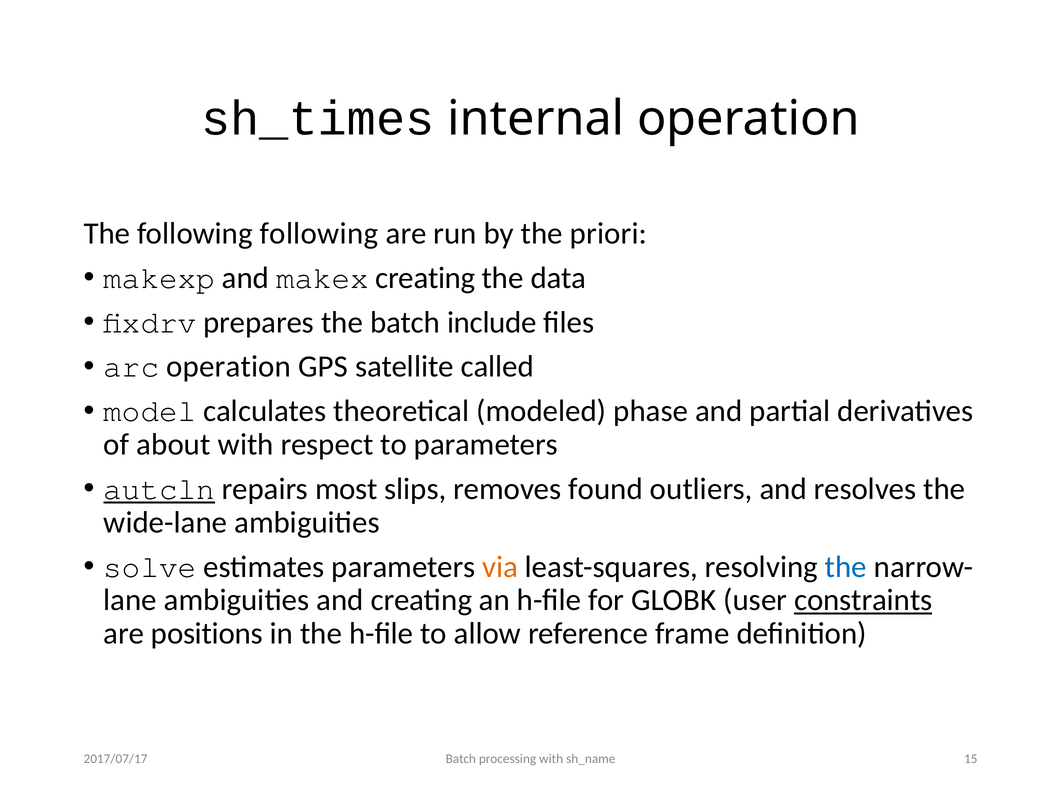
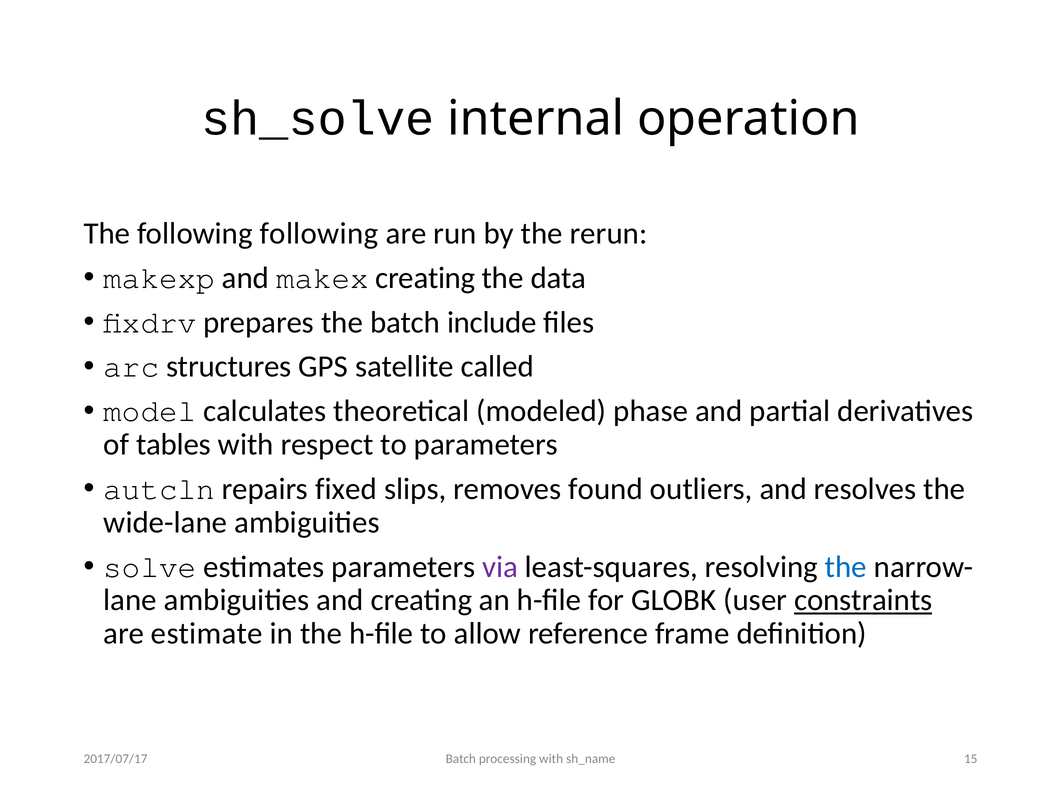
sh_times: sh_times -> sh_solve (318, 119)
priori: priori -> rerun (609, 234)
arc operation: operation -> structures (229, 367)
about: about -> tables (174, 445)
autcln underline: present -> none (159, 490)
most: most -> fixed (346, 490)
via colour: orange -> purple (500, 567)
positions: positions -> estimate (207, 634)
